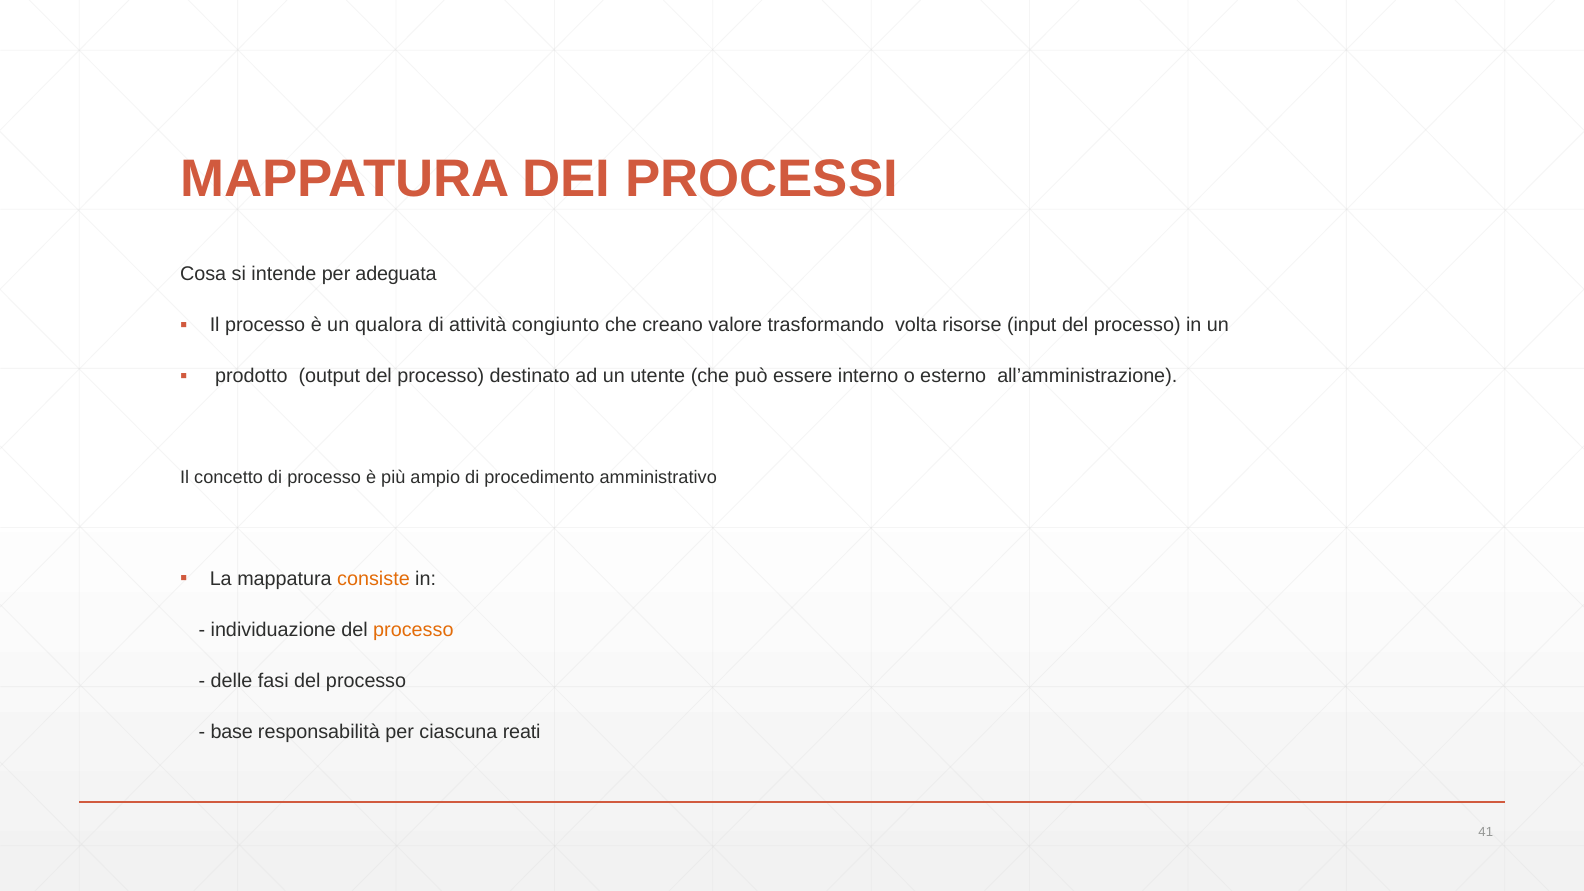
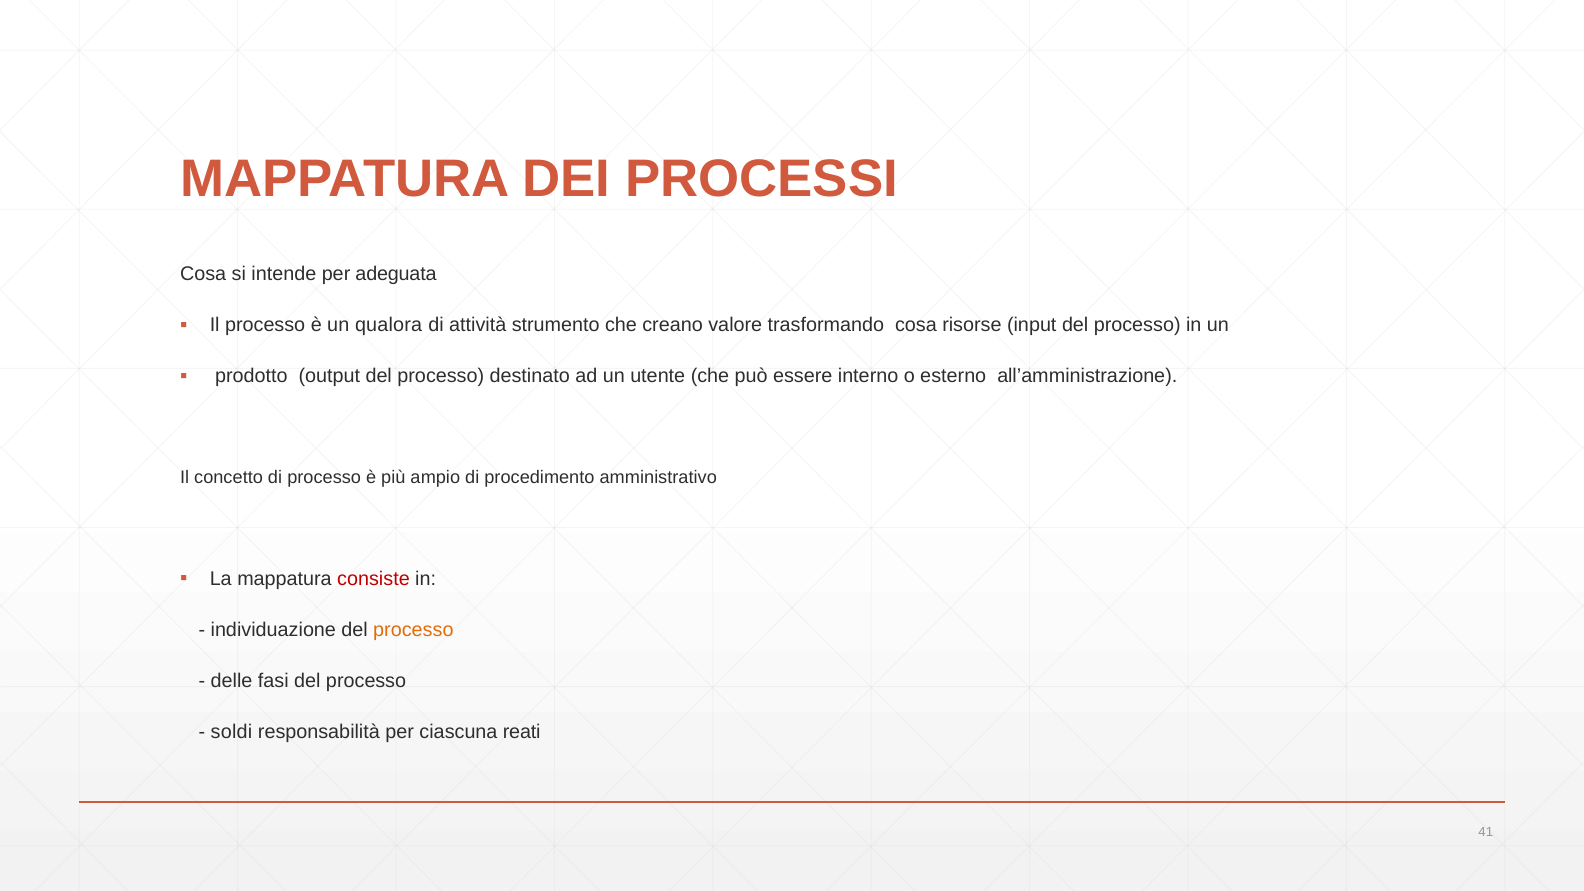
congiunto: congiunto -> strumento (556, 325)
trasformando volta: volta -> cosa (916, 325)
consiste colour: orange -> red (373, 579)
base: base -> soldi (231, 732)
